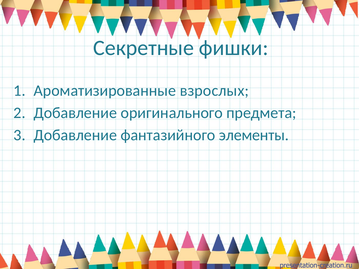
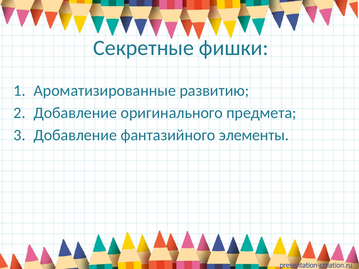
взрослых: взрослых -> развитию (214, 91)
